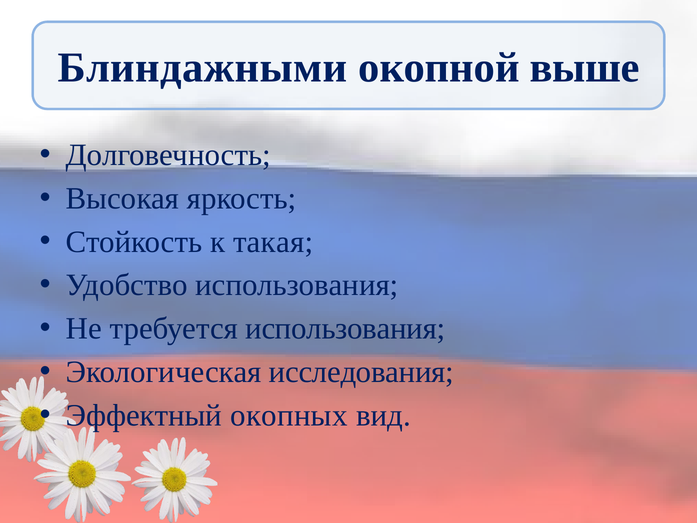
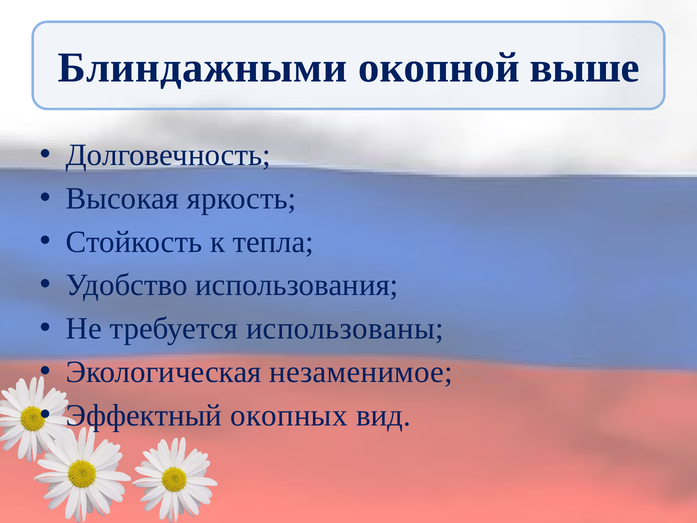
такая: такая -> тепла (273, 242)
требуется использования: использования -> использованы (345, 328)
исследования: исследования -> незаменимое (361, 372)
